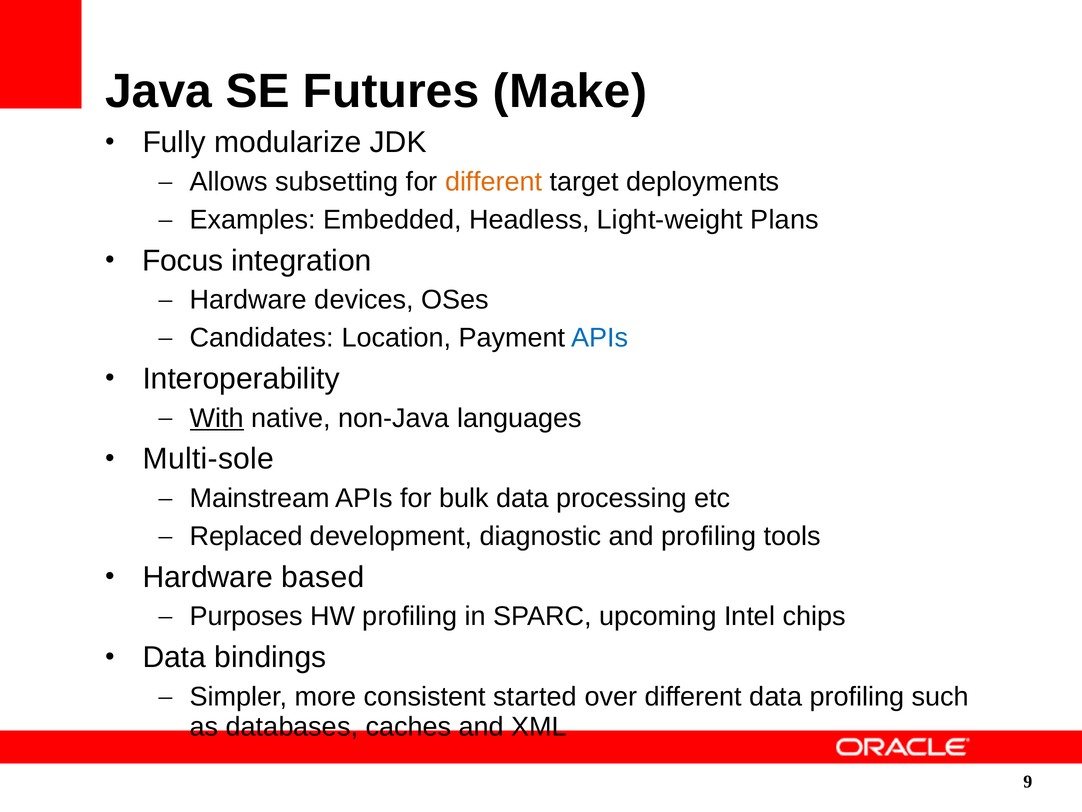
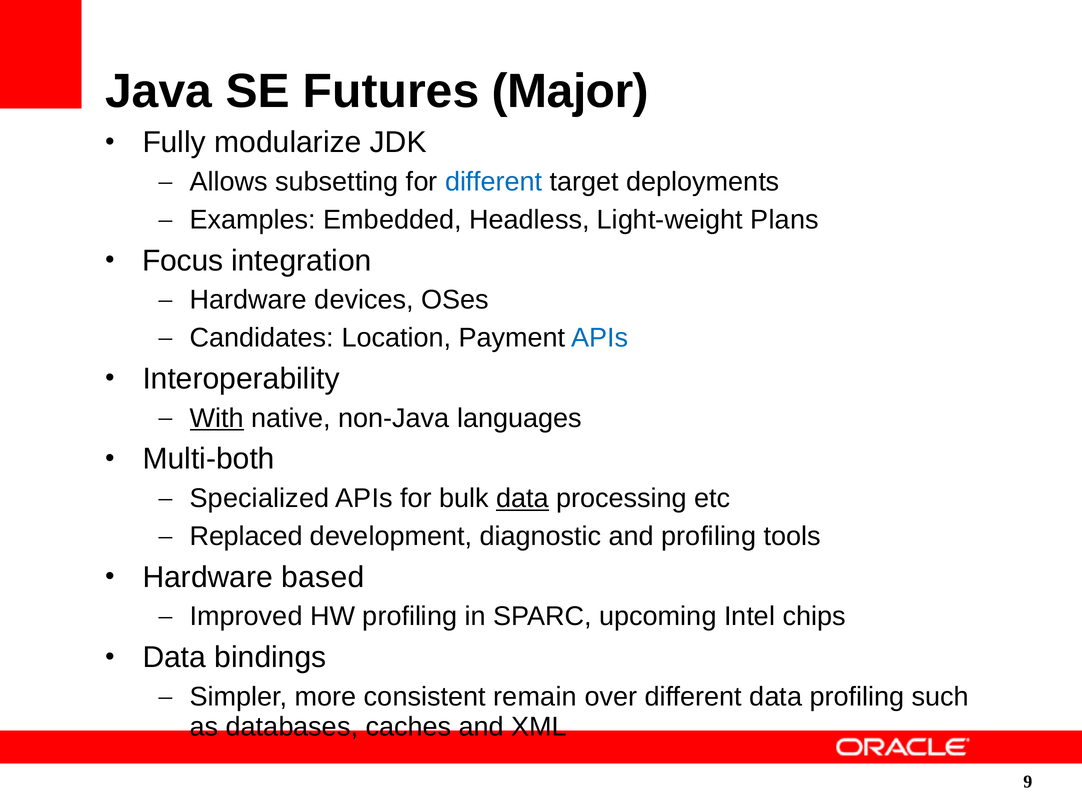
Make: Make -> Major (570, 91)
different colour: orange -> blue (494, 182)
Multi-sole: Multi-sole -> Multi-both (209, 459)
Mainstream: Mainstream -> Specialized (260, 498)
data underline: none -> present (522, 498)
Purposes: Purposes -> Improved (246, 616)
started: started -> remain (535, 696)
